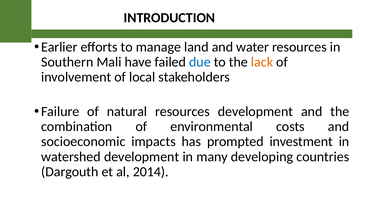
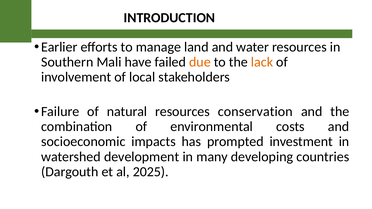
due colour: blue -> orange (200, 62)
resources development: development -> conservation (255, 112)
2014: 2014 -> 2025 (151, 172)
